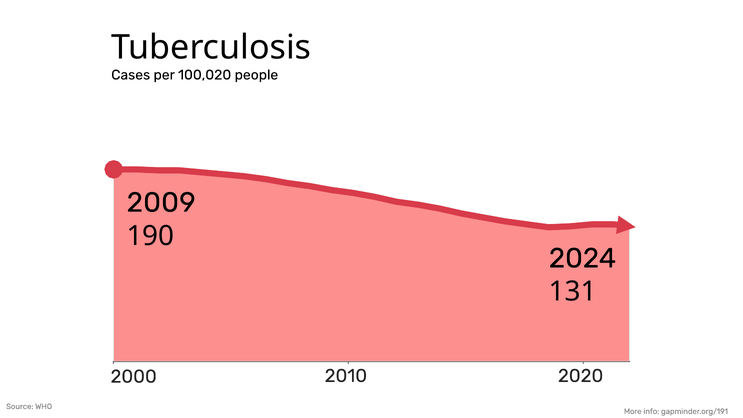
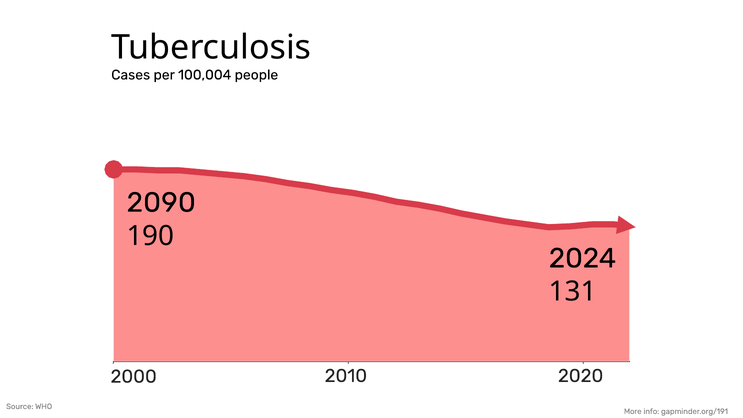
100,020: 100,020 -> 100,004 (205, 75)
2009: 2009 -> 2090 (161, 202)
